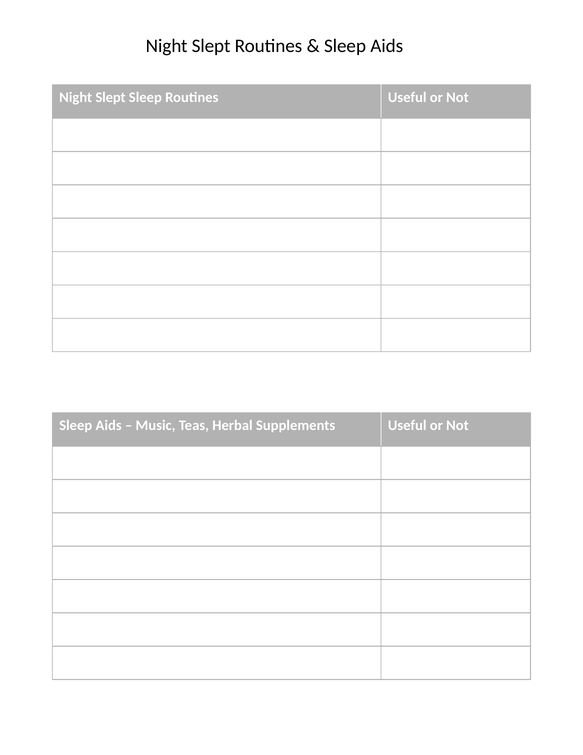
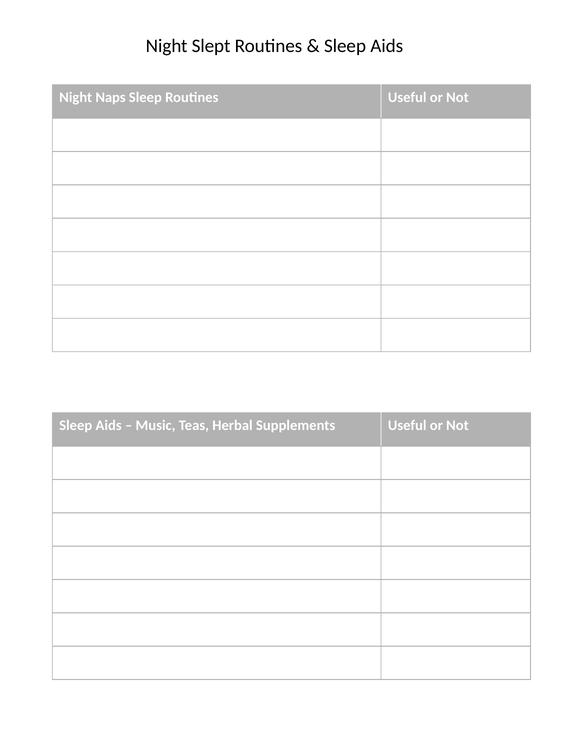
Slept: Slept -> Naps (111, 97)
